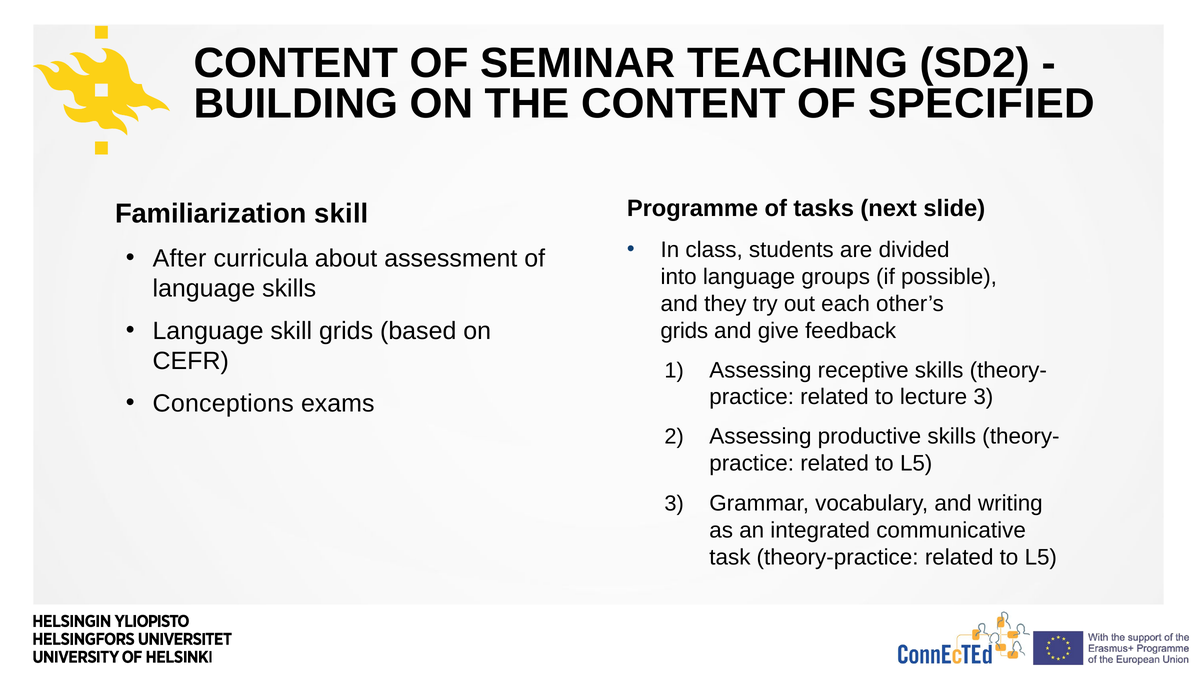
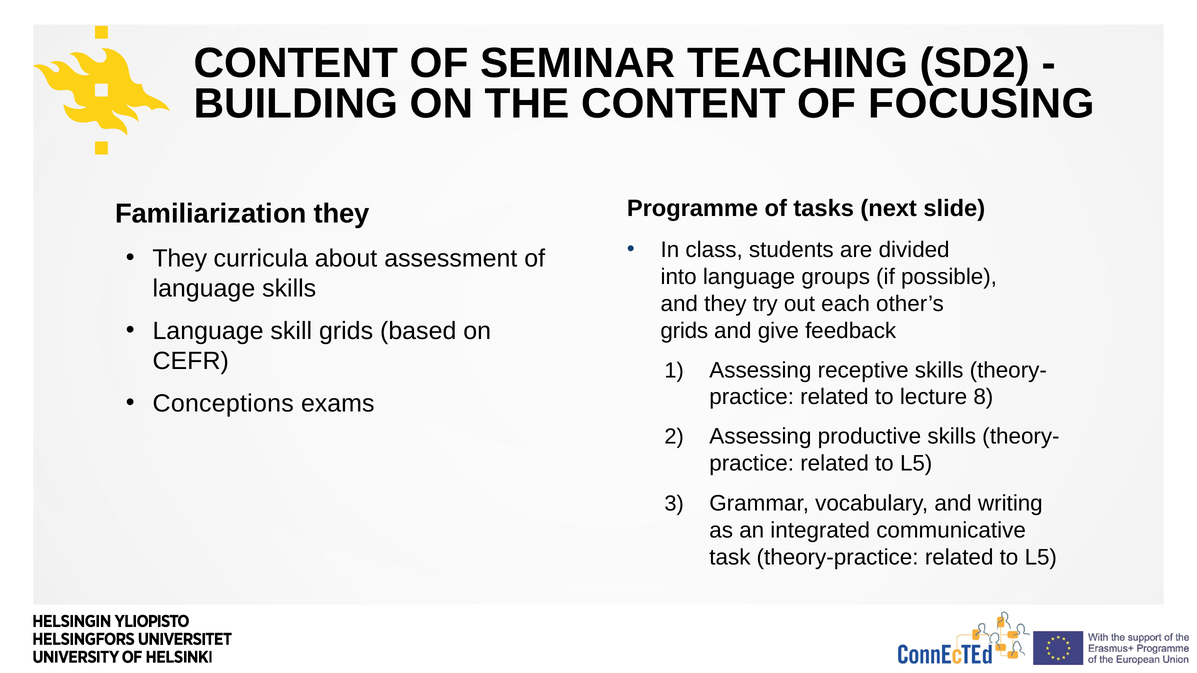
SPECIFIED: SPECIFIED -> FOCUSING (982, 104)
Familiarization skill: skill -> they (342, 214)
After: After -> They (180, 259)
lecture 3: 3 -> 8 (983, 397)
